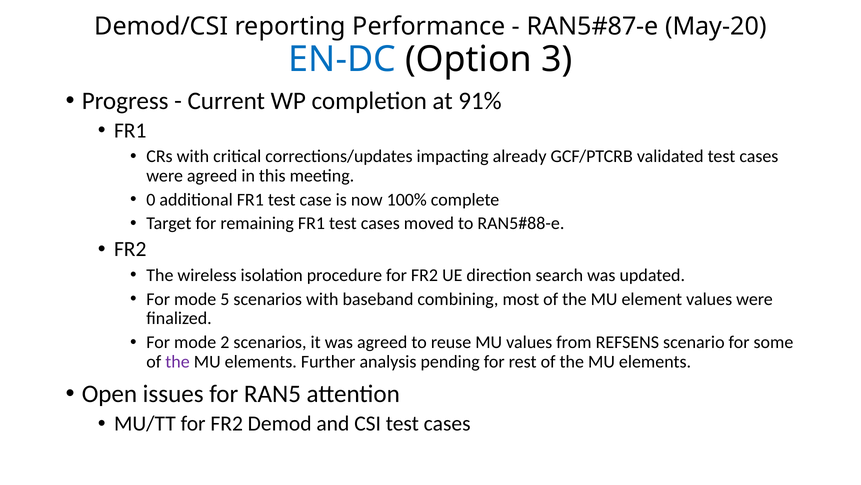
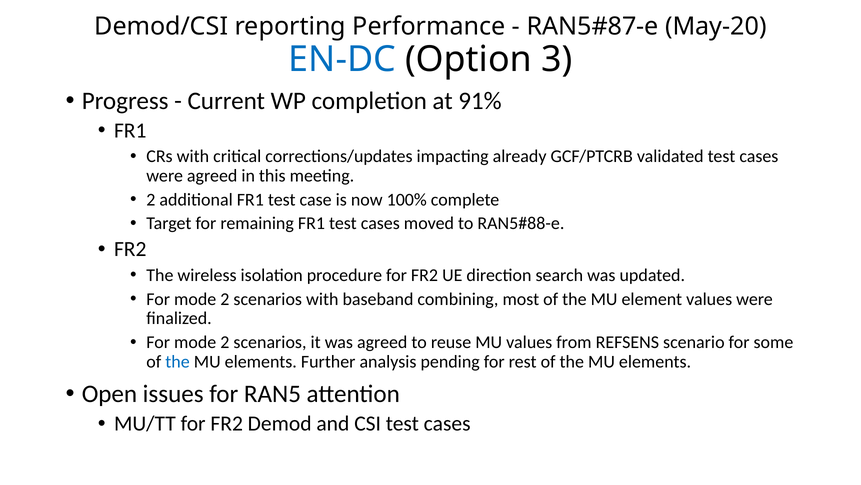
0: 0 -> 2 (151, 199)
5: 5 -> 2 (225, 299)
the colour: purple -> blue (178, 361)
